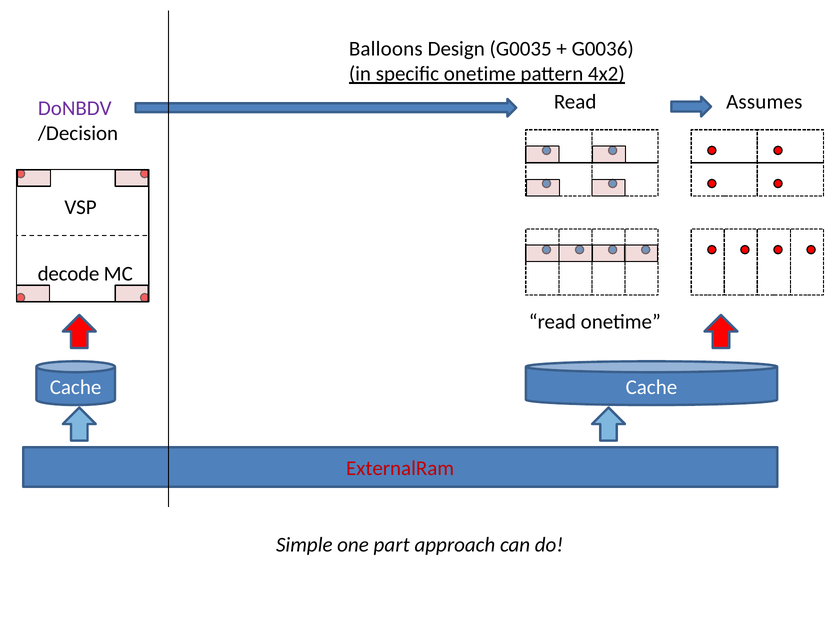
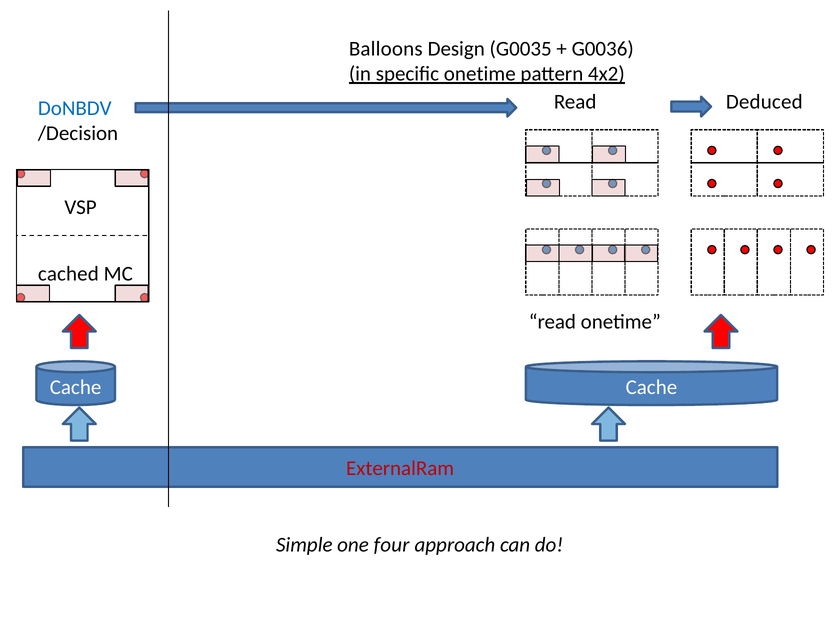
Assumes: Assumes -> Deduced (764, 102)
DoNBDV colour: purple -> blue (75, 108)
decode: decode -> cached (68, 274)
part: part -> four (392, 545)
